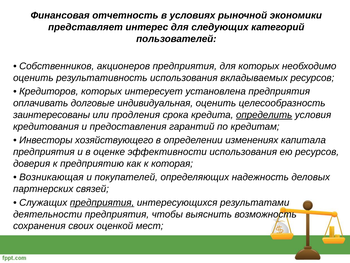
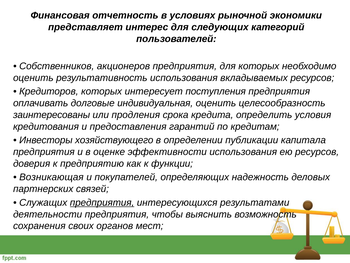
установлена: установлена -> поступления (216, 91)
определить underline: present -> none (264, 115)
изменениях: изменениях -> публикации (252, 140)
которая: которая -> функции (172, 163)
оценкой: оценкой -> органов (115, 226)
